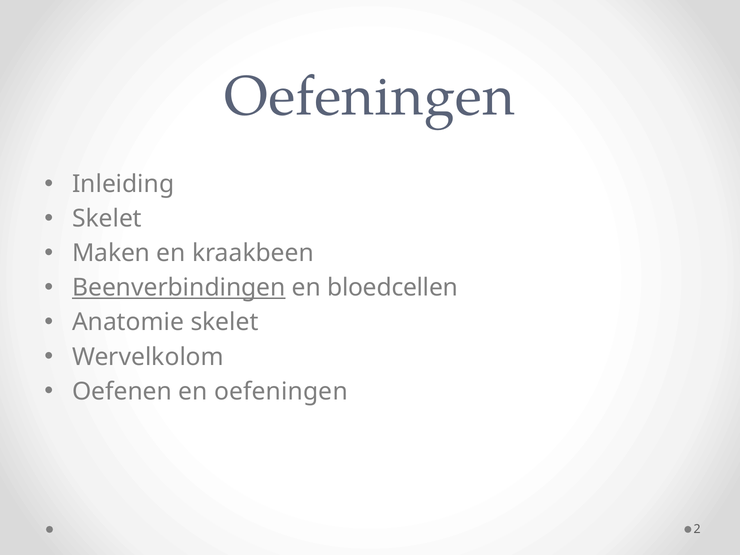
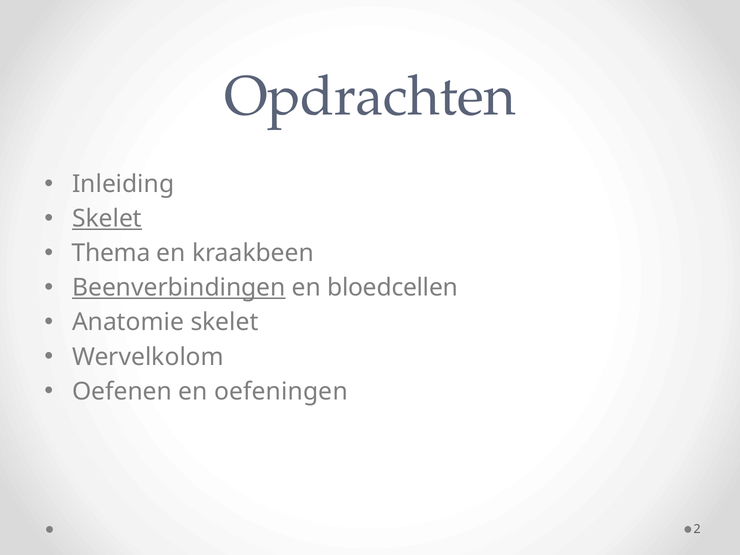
Oefeningen: Oefeningen -> Opdrachten (370, 96)
Skelet underline: none -> present (107, 219)
Maken: Maken -> Thema (111, 253)
